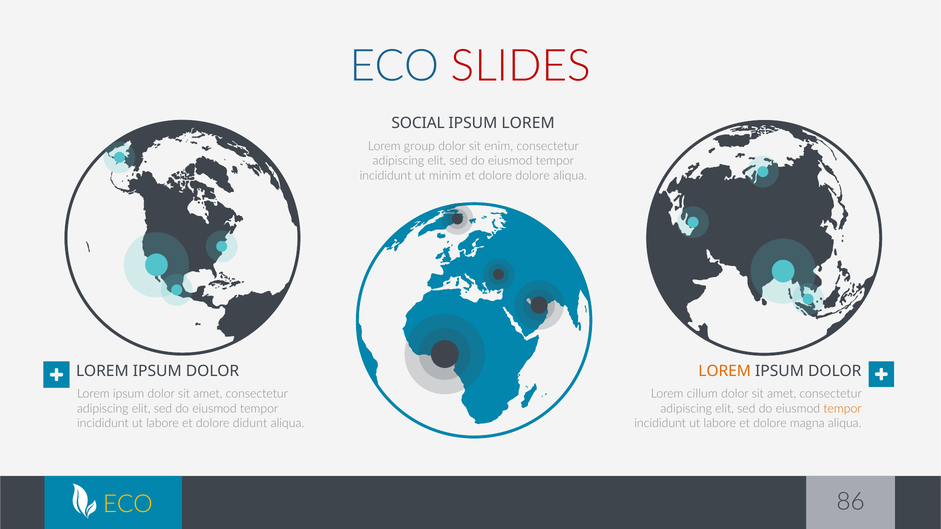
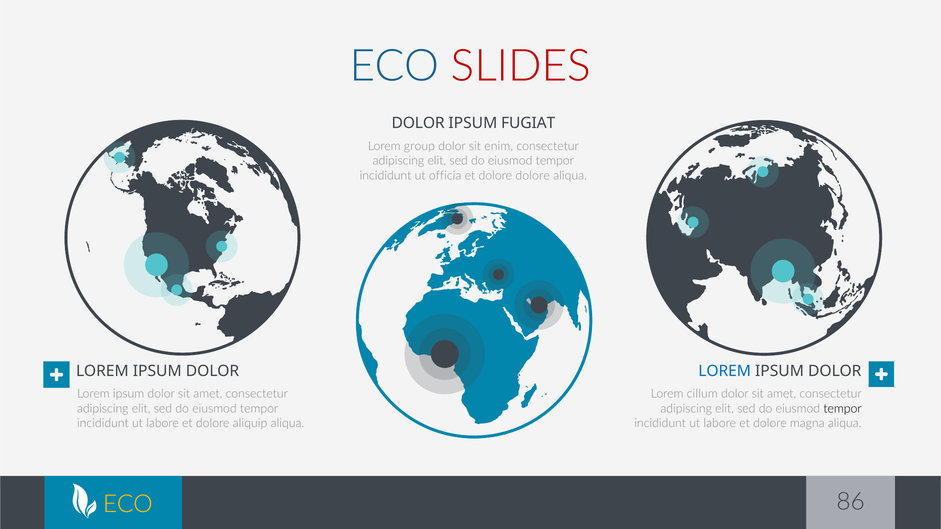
SOCIAL: SOCIAL -> DOLOR (418, 123)
IPSUM LOREM: LOREM -> FUGIAT (528, 123)
minim: minim -> officia (445, 176)
LOREM colour: orange -> blue (725, 371)
tempor colour: orange -> black (843, 409)
didunt: didunt -> aliquip (250, 423)
